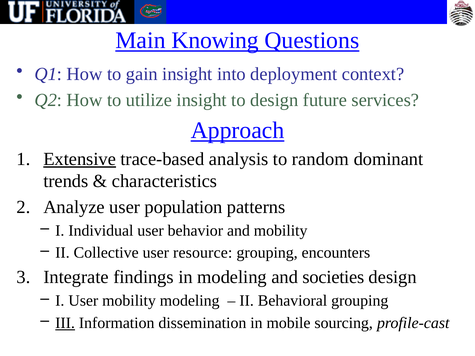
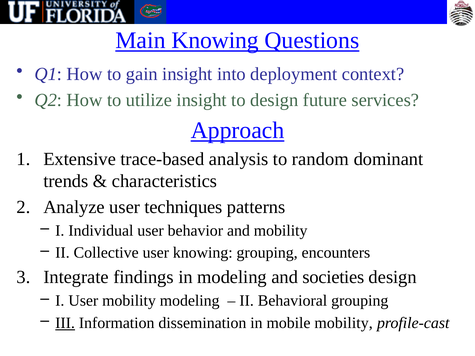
Extensive underline: present -> none (80, 159)
population: population -> techniques (184, 207)
user resource: resource -> knowing (203, 253)
mobile sourcing: sourcing -> mobility (344, 323)
